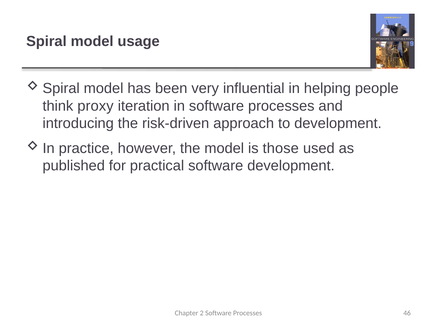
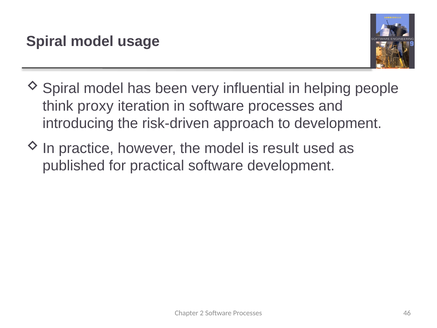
those: those -> result (281, 148)
